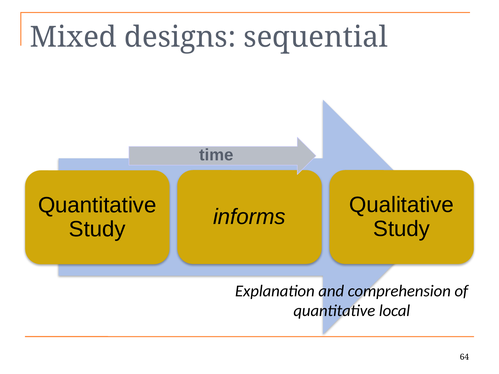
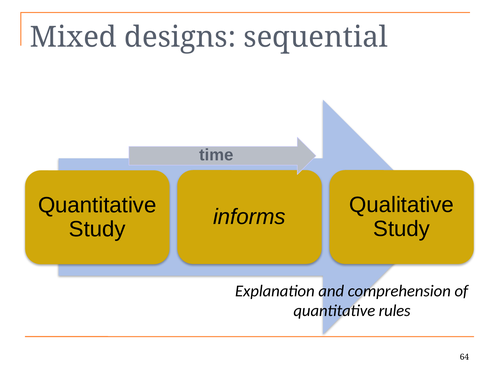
local: local -> rules (395, 311)
